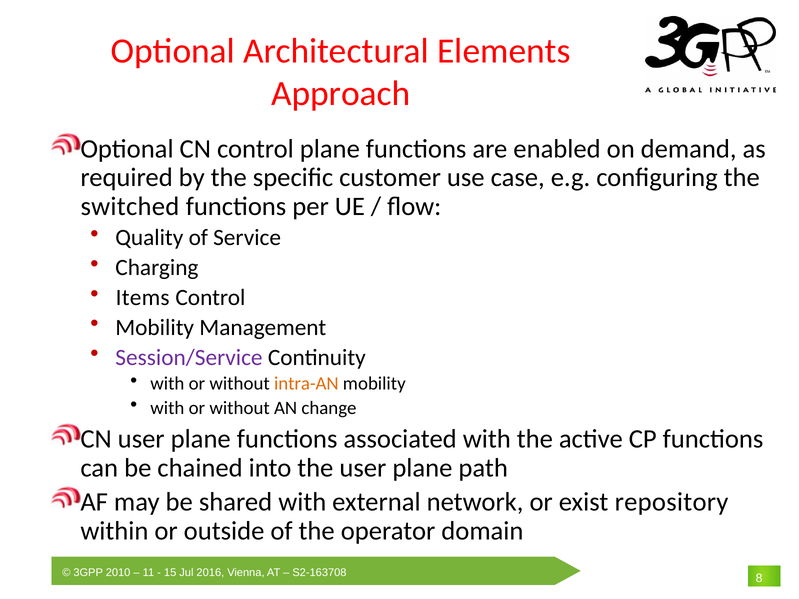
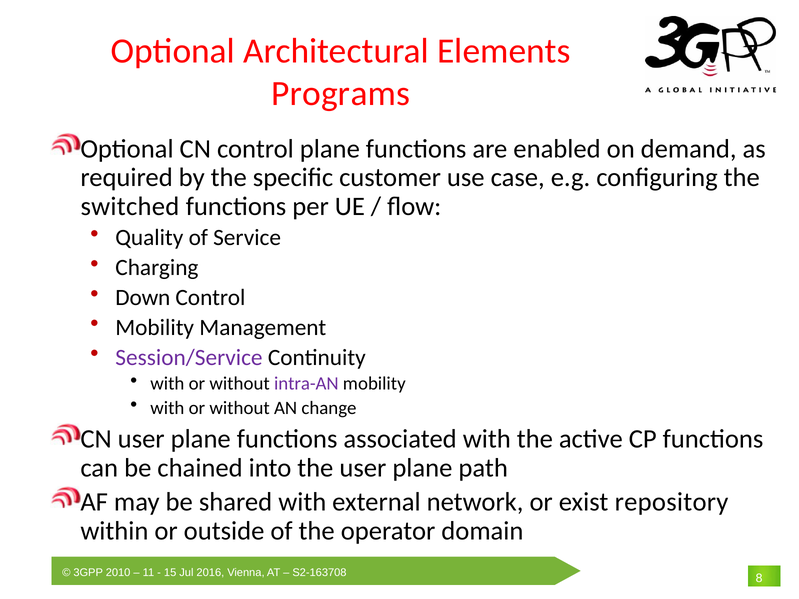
Approach: Approach -> Programs (341, 94)
Items: Items -> Down (143, 298)
intra-AN colour: orange -> purple (306, 384)
